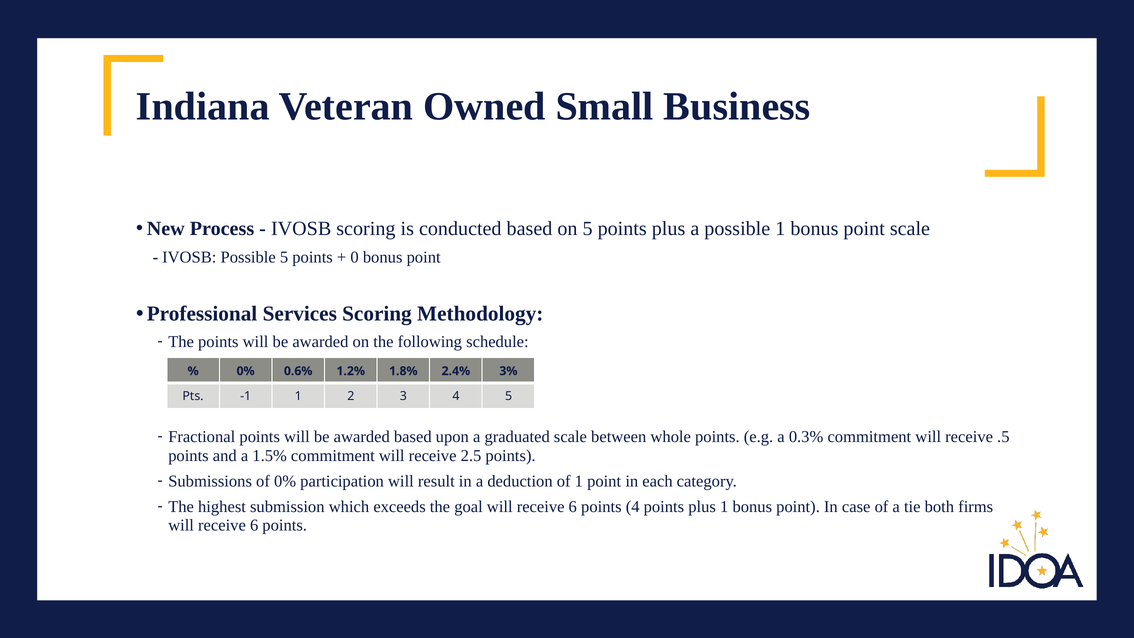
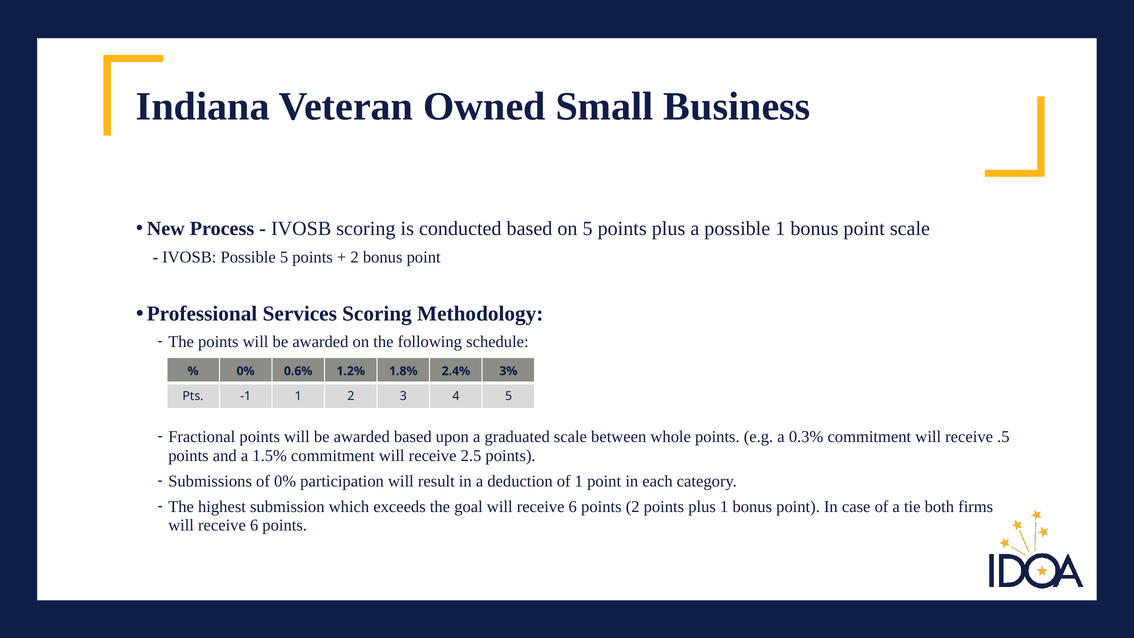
0: 0 -> 2 (355, 257)
points 4: 4 -> 2 (633, 507)
